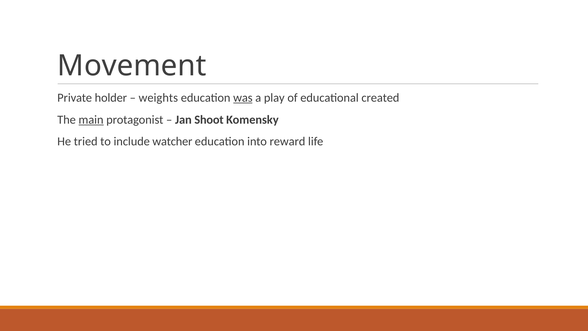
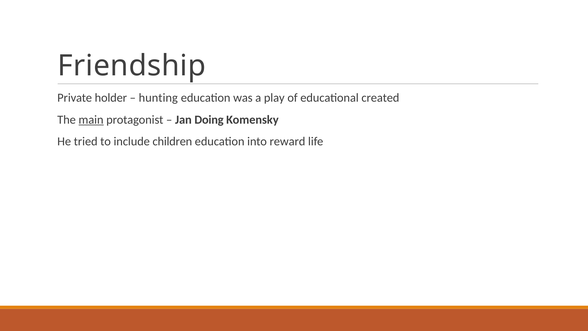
Movement: Movement -> Friendship (132, 66)
weights: weights -> hunting (158, 98)
was underline: present -> none (243, 98)
Shoot: Shoot -> Doing (209, 120)
watcher: watcher -> children (172, 141)
